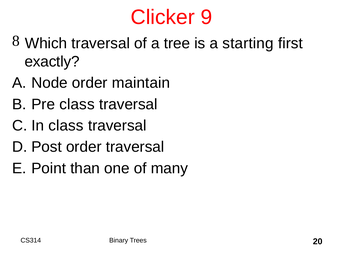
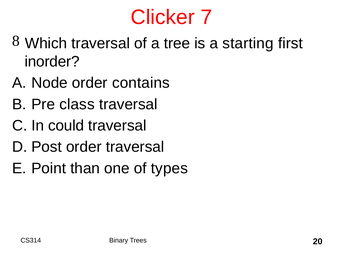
9: 9 -> 7 (206, 17)
exactly: exactly -> inorder (52, 62)
maintain: maintain -> contains (141, 83)
In class: class -> could (66, 126)
many: many -> types (169, 168)
